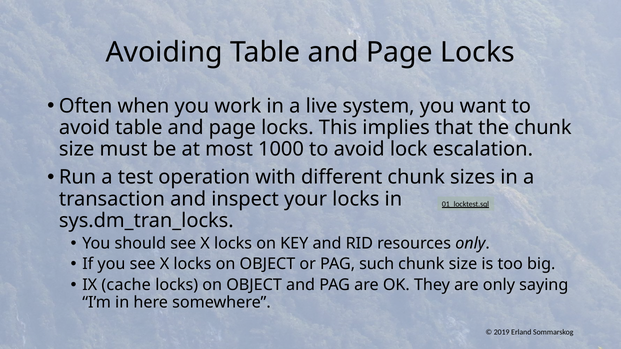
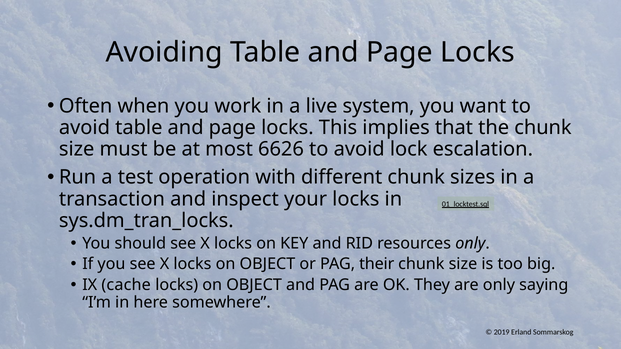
1000: 1000 -> 6626 (281, 149)
such: such -> their (377, 264)
